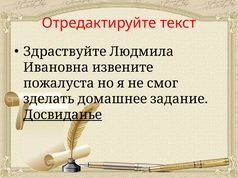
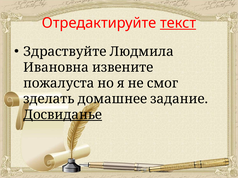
текст underline: none -> present (178, 23)
